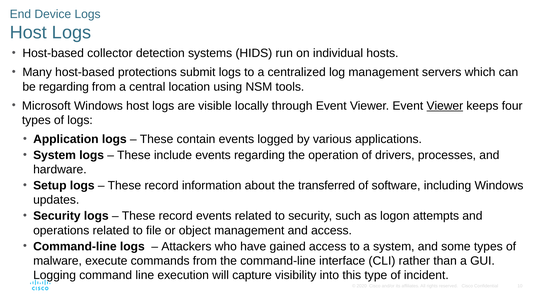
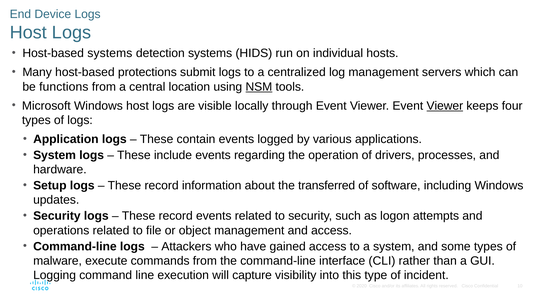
Host-based collector: collector -> systems (110, 53)
be regarding: regarding -> functions (64, 87)
NSM underline: none -> present (259, 87)
